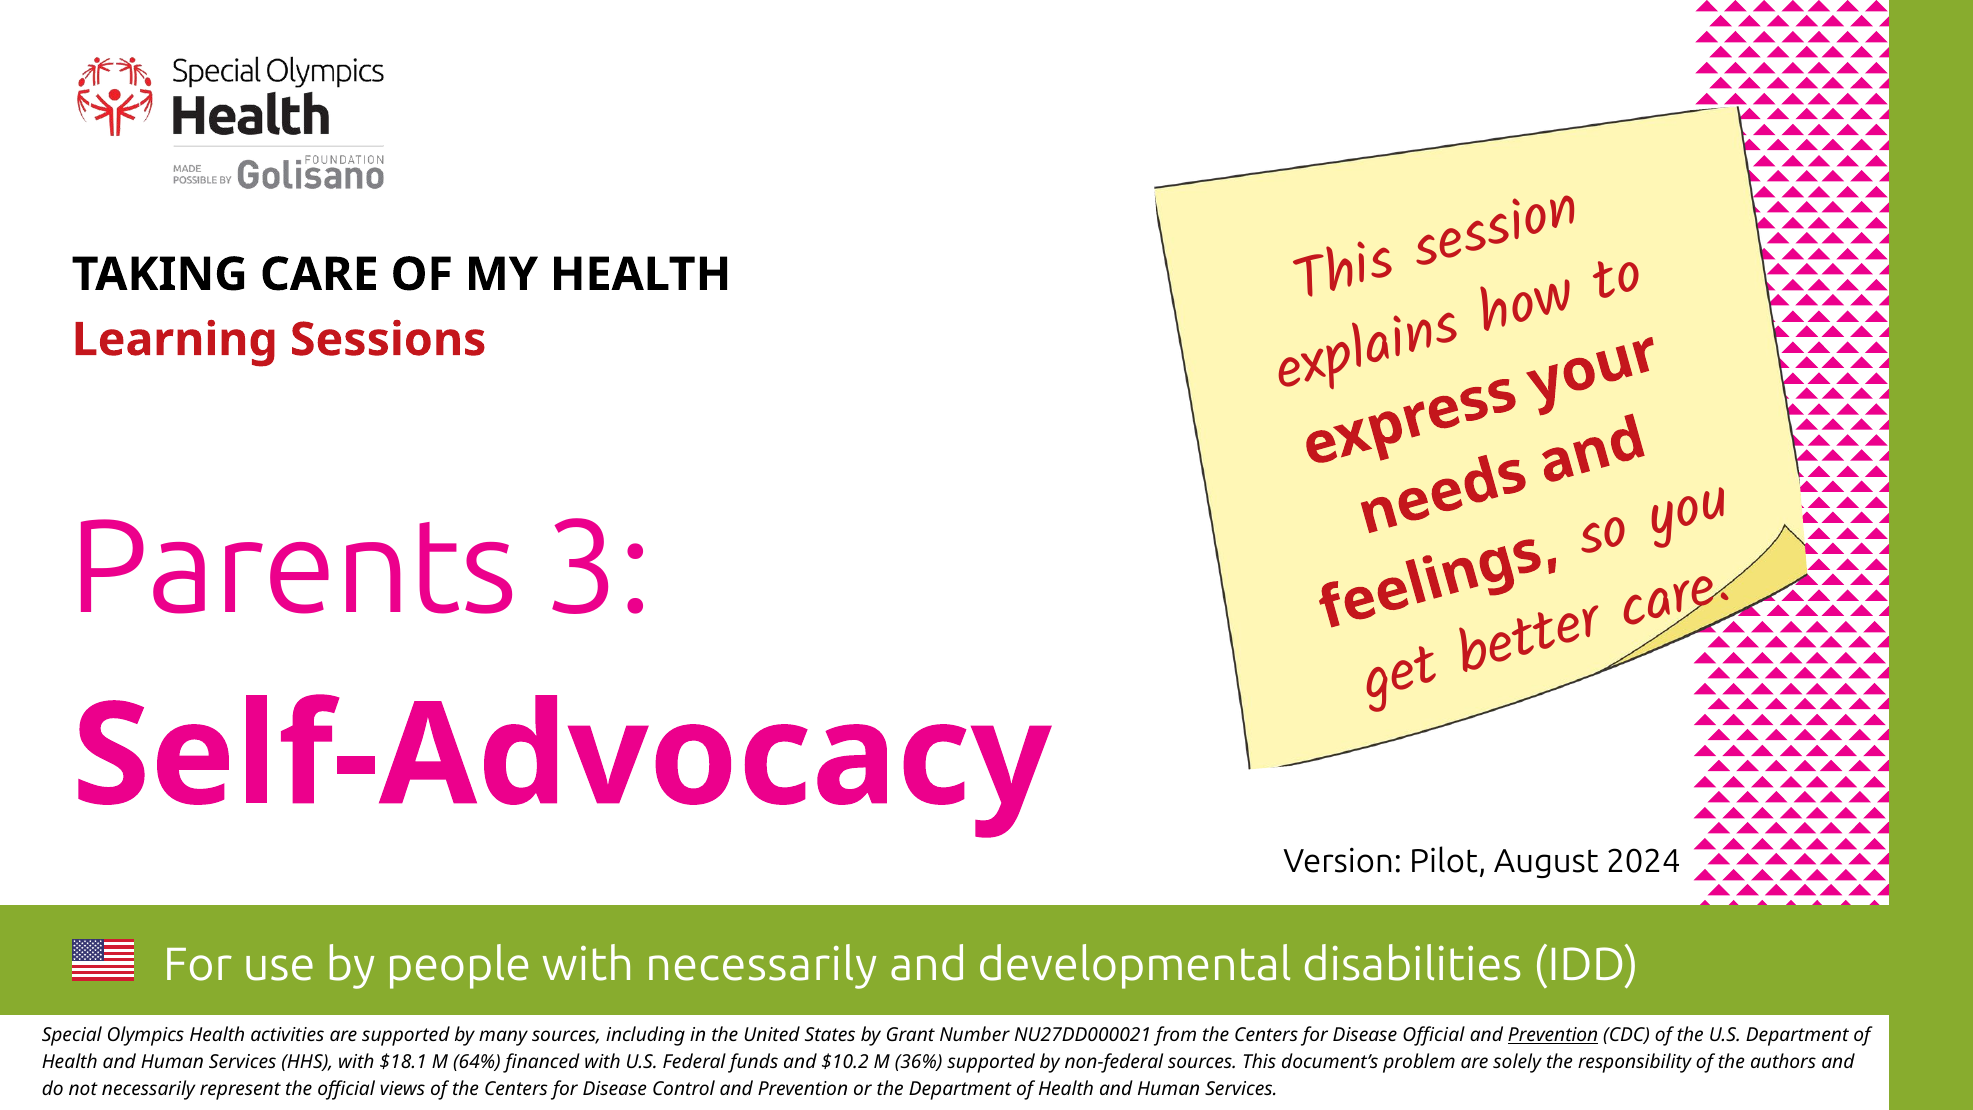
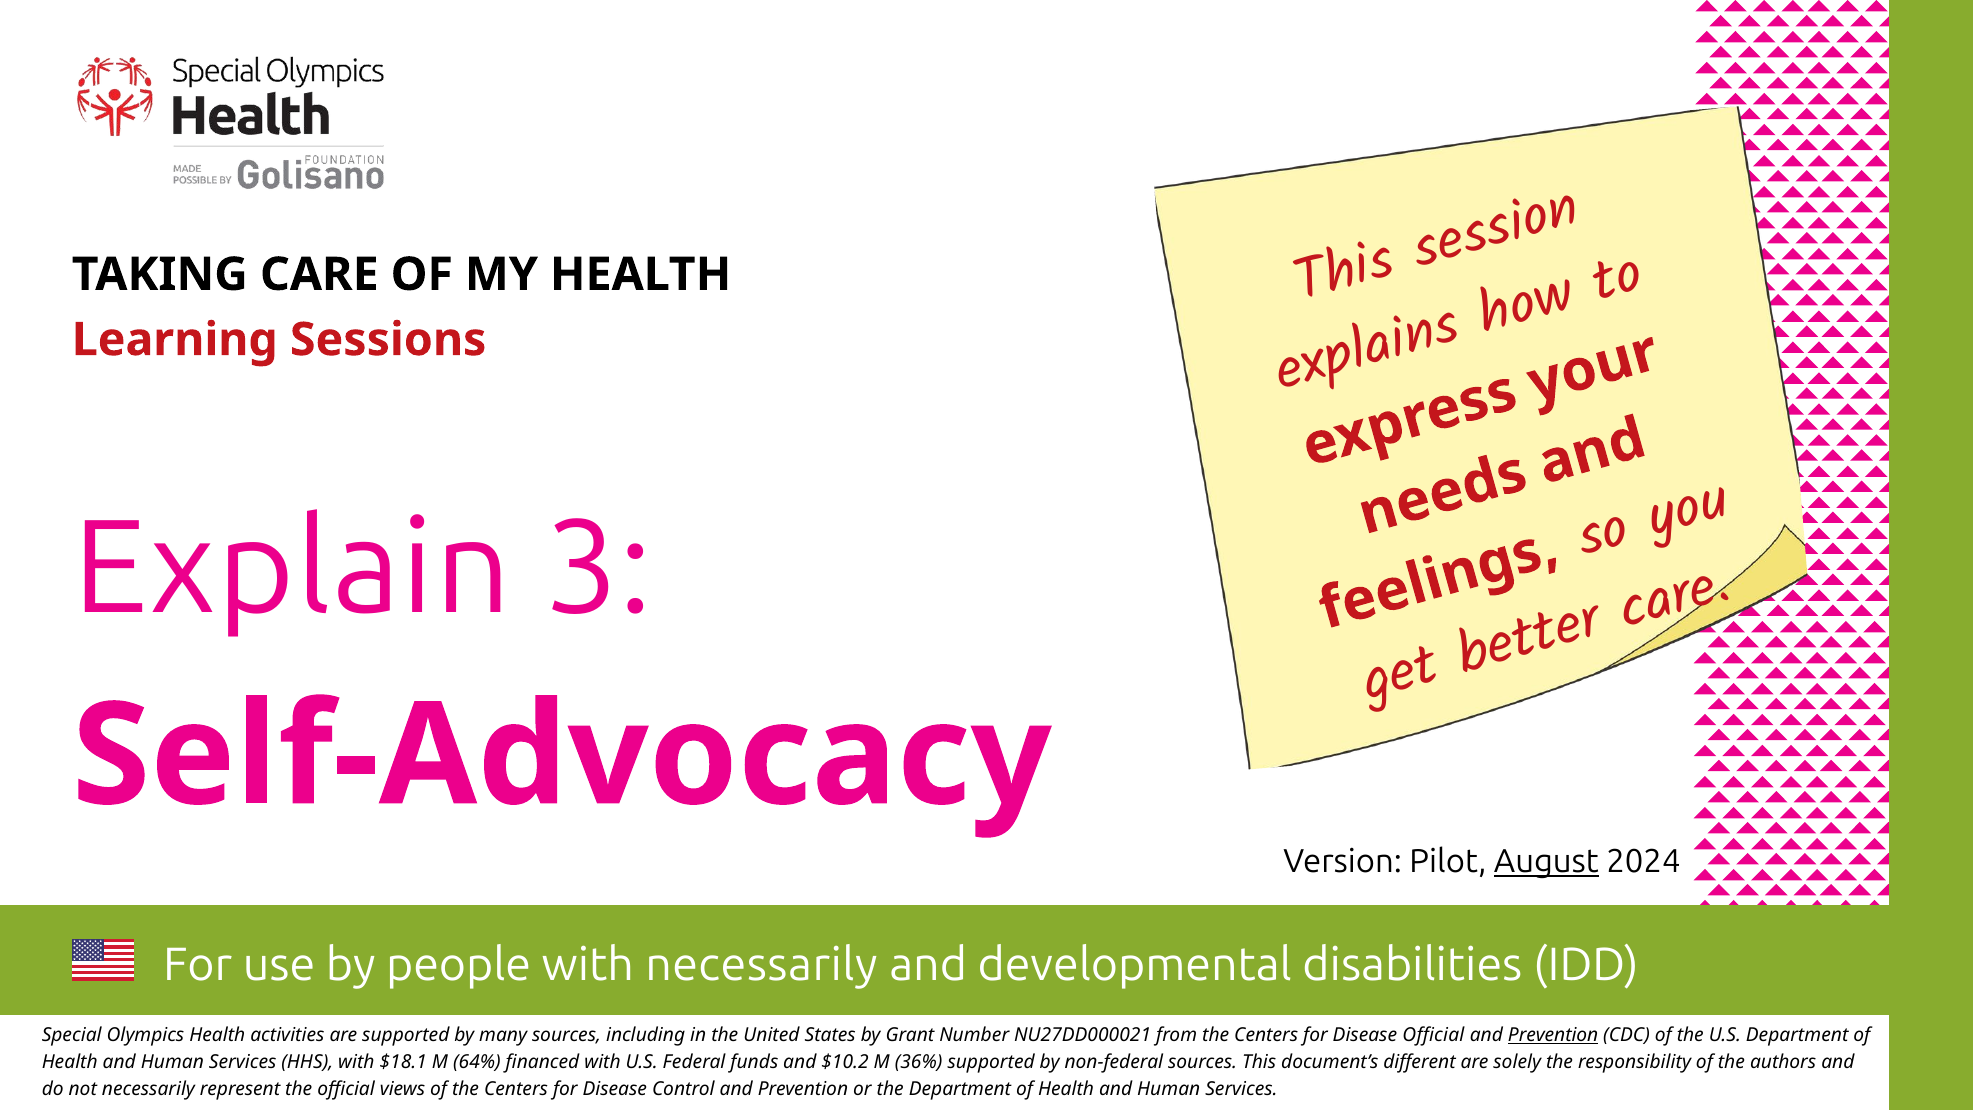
Parents: Parents -> Explain (292, 569)
August underline: none -> present (1546, 862)
problem: problem -> different (1419, 1062)
